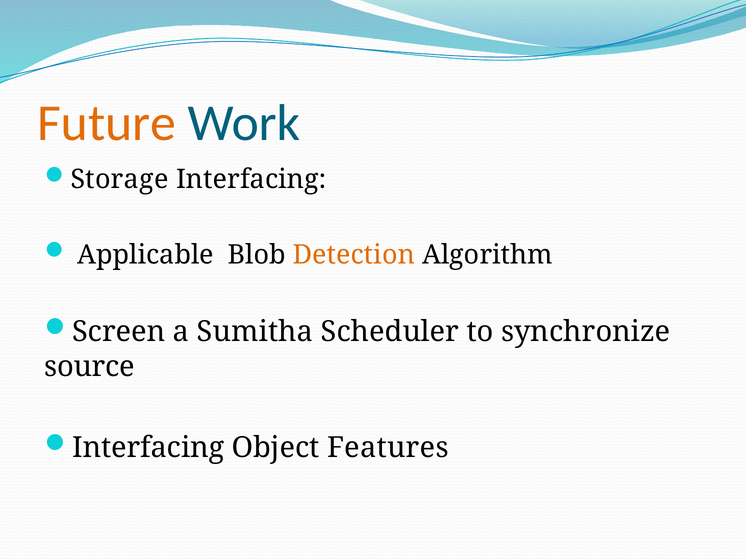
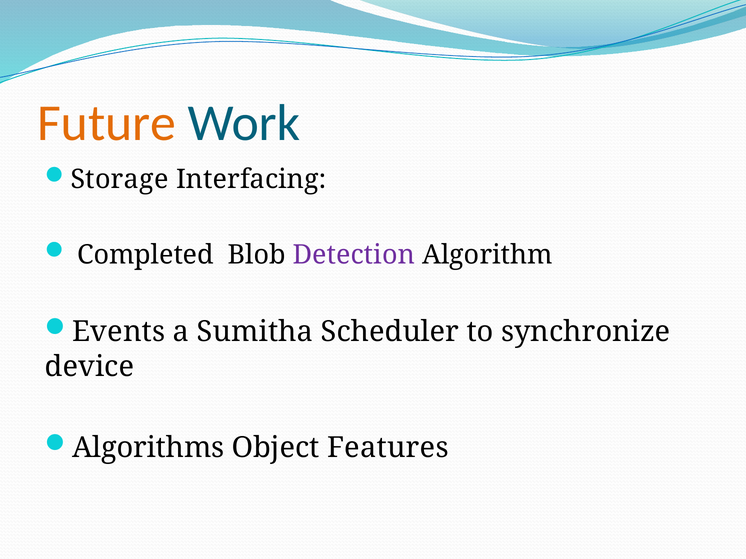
Applicable: Applicable -> Completed (146, 255)
Detection colour: orange -> purple (354, 255)
Screen: Screen -> Events (119, 332)
source: source -> device (89, 367)
Interfacing: Interfacing -> Algorithms (148, 448)
